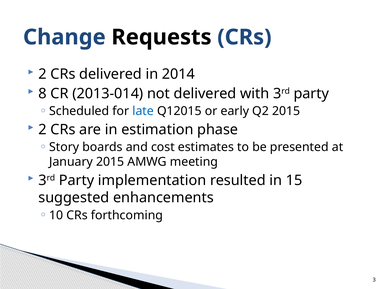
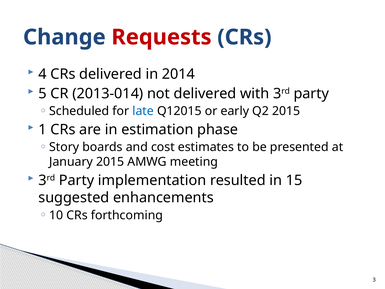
Requests colour: black -> red (161, 37)
2: 2 -> 4 (43, 74)
8: 8 -> 5 (43, 93)
2: 2 -> 1 (43, 129)
